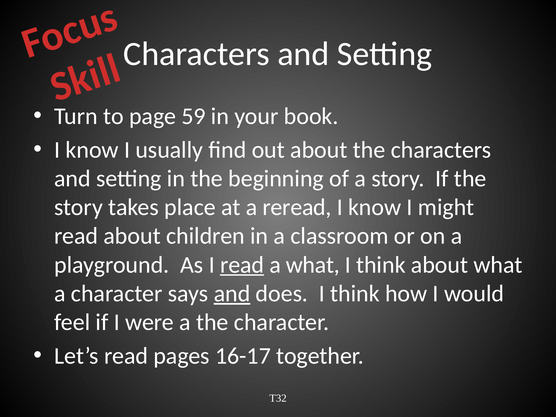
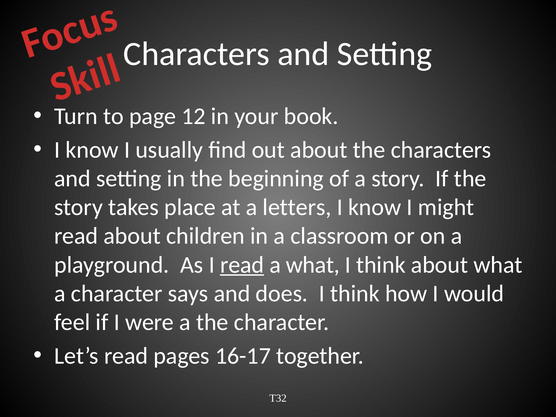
59: 59 -> 12 (193, 116)
reread: reread -> letters (297, 207)
and underline: present -> none (232, 294)
